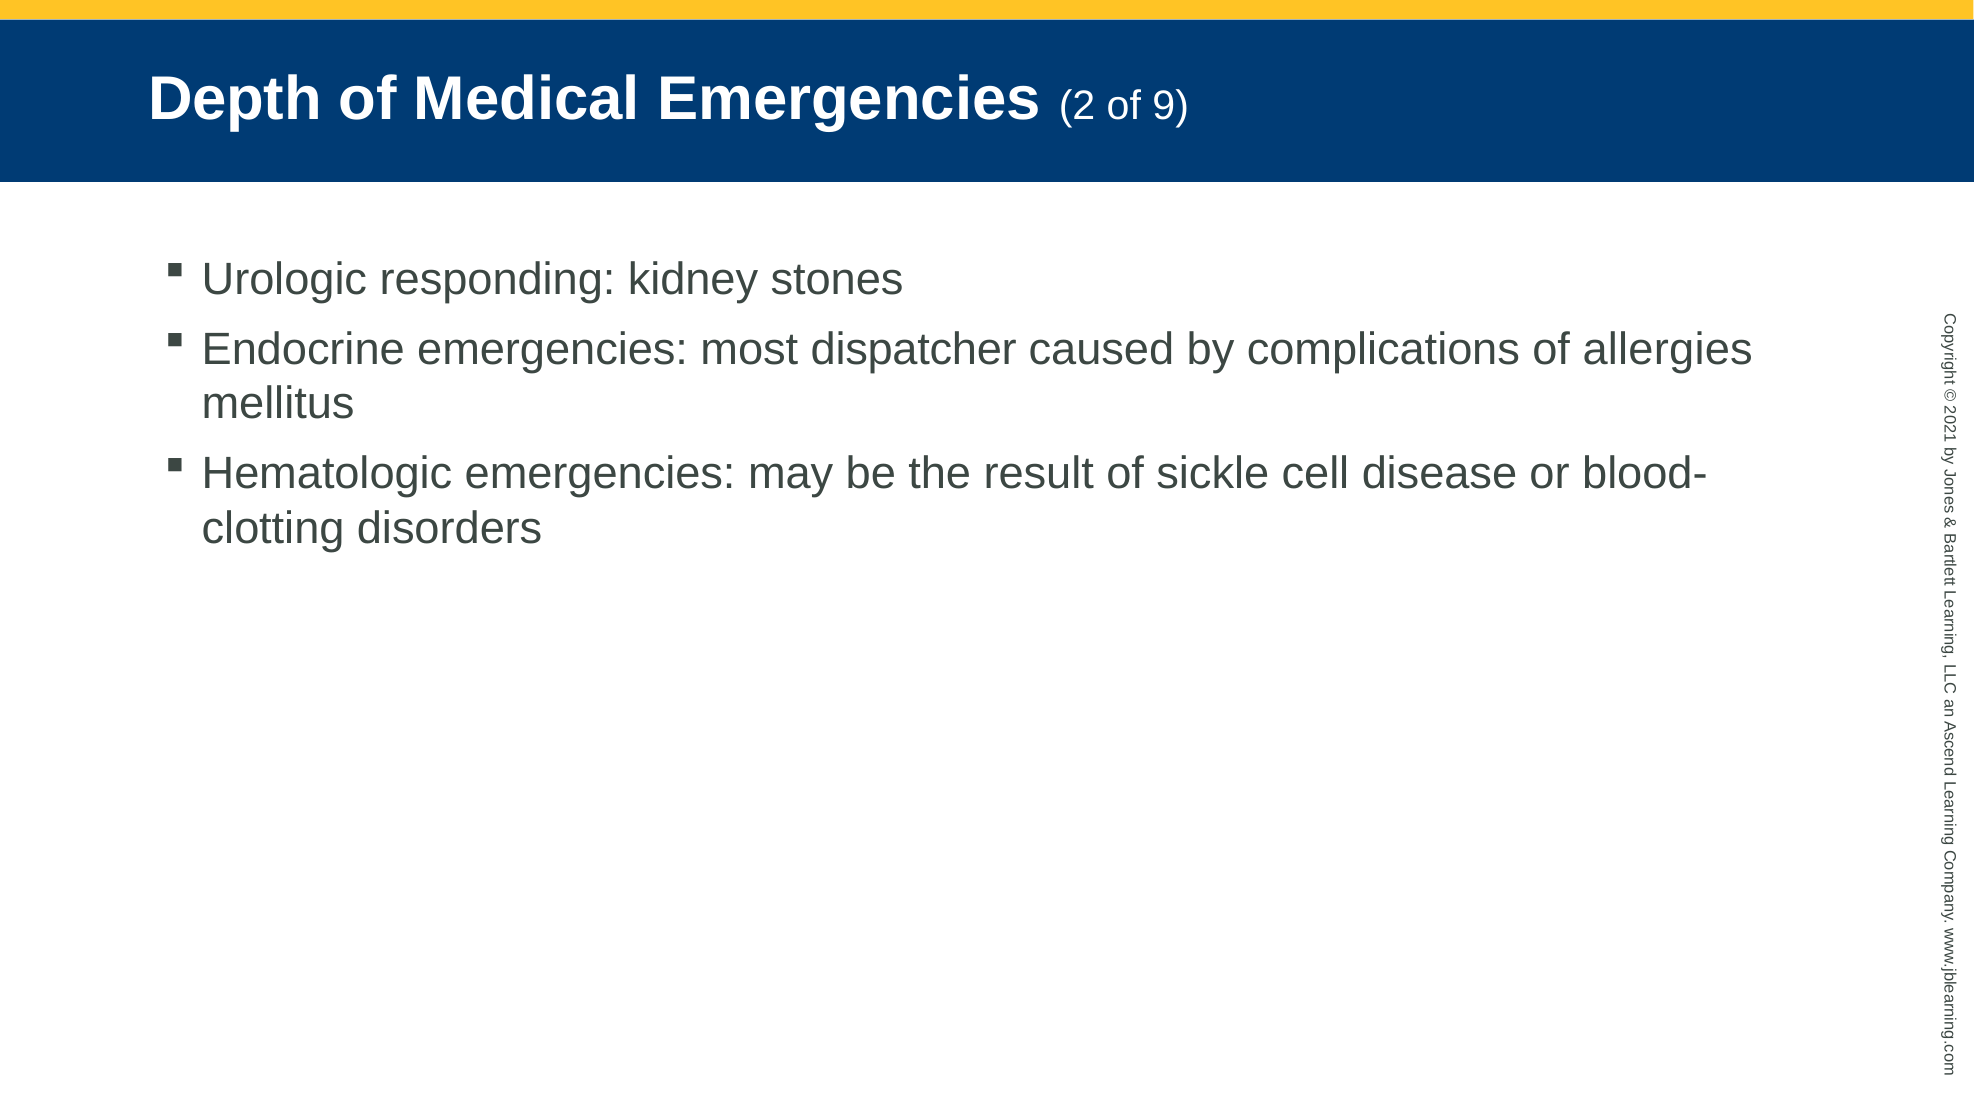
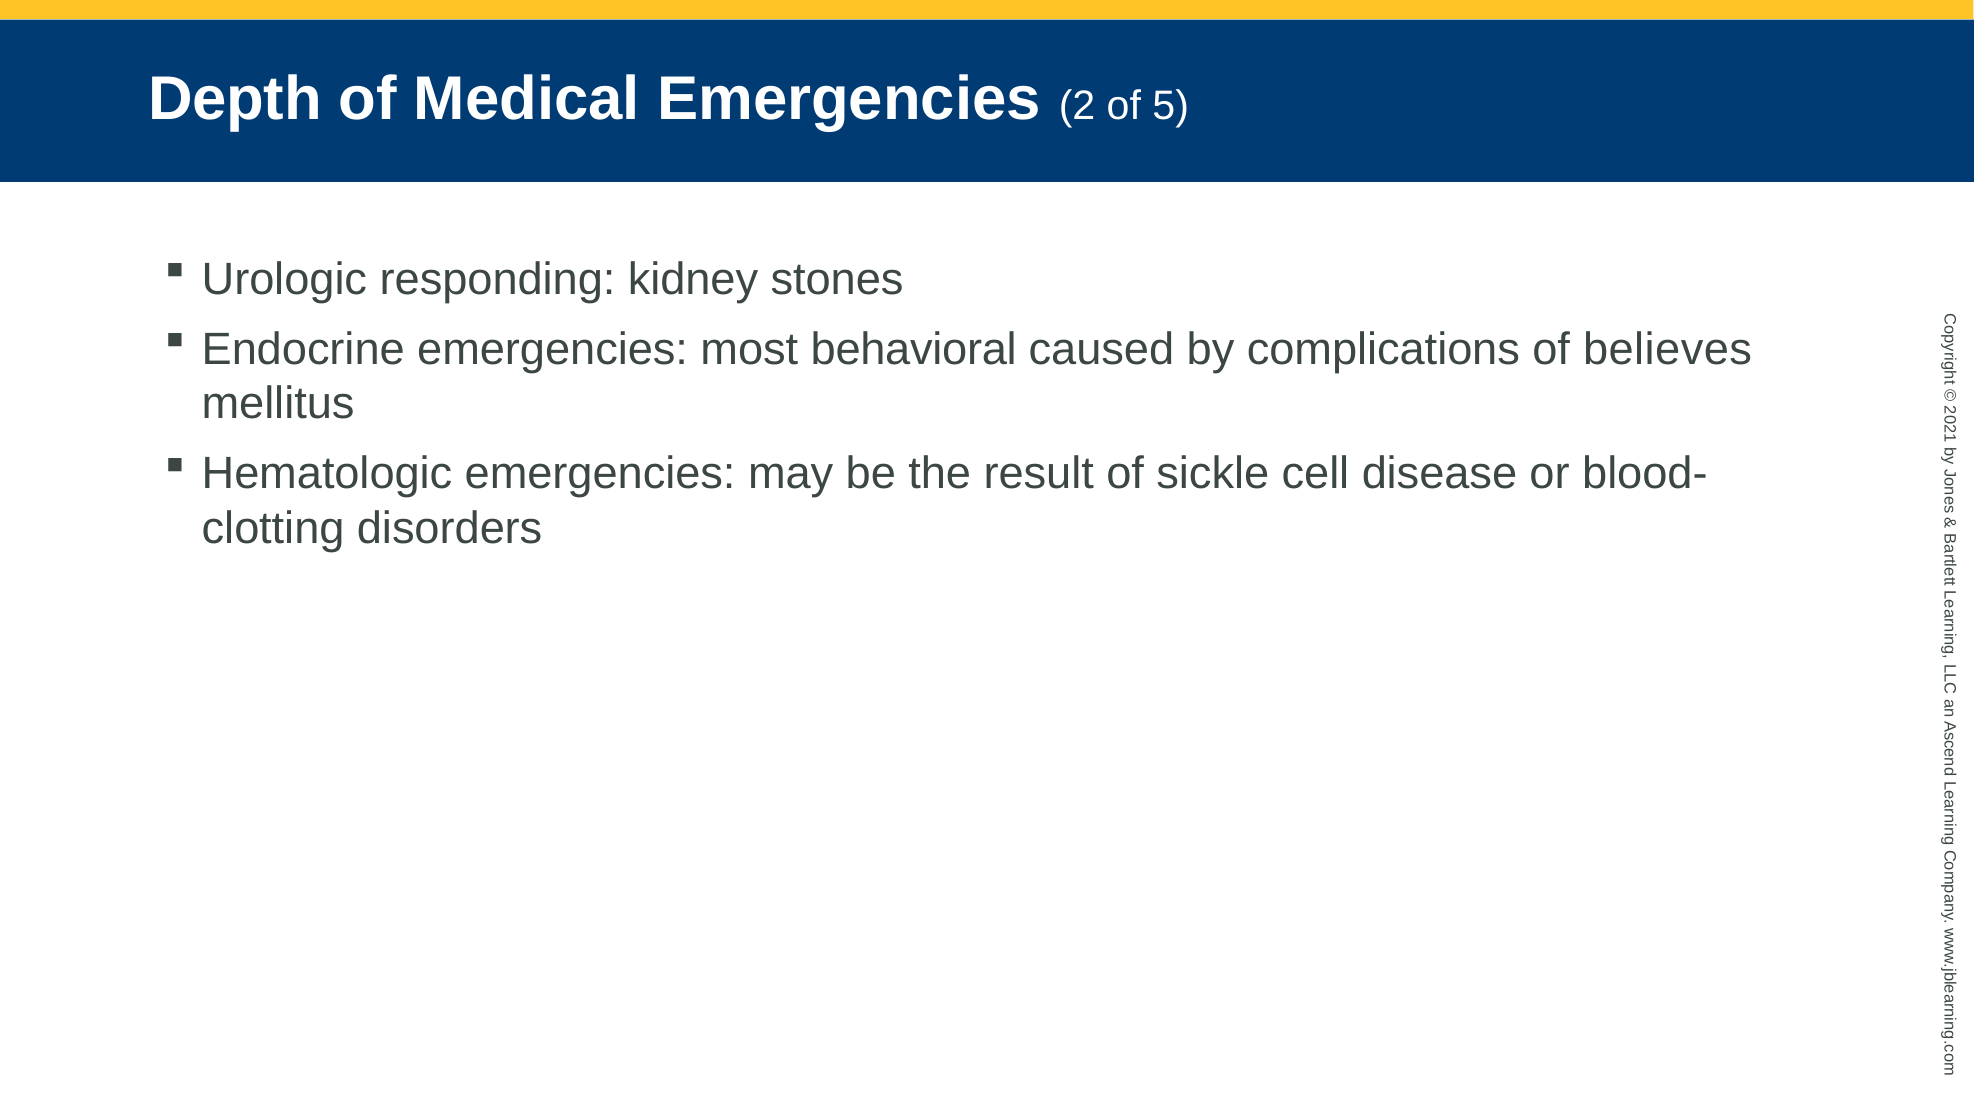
9: 9 -> 5 (1171, 106)
dispatcher: dispatcher -> behavioral (914, 349)
allergies: allergies -> believes (1668, 349)
